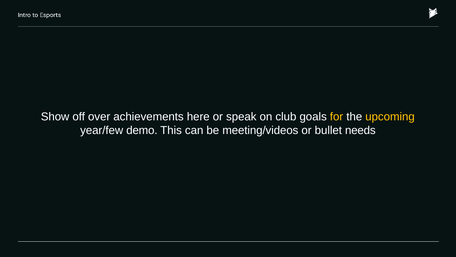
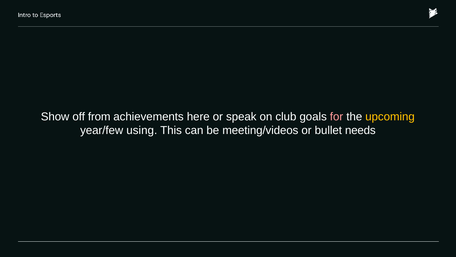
over: over -> from (99, 117)
for colour: yellow -> pink (337, 117)
demo: demo -> using (142, 130)
